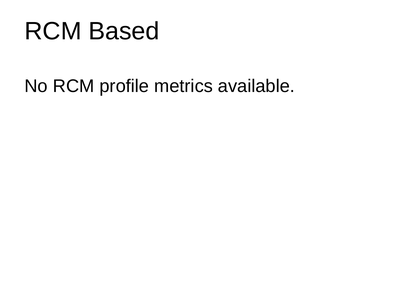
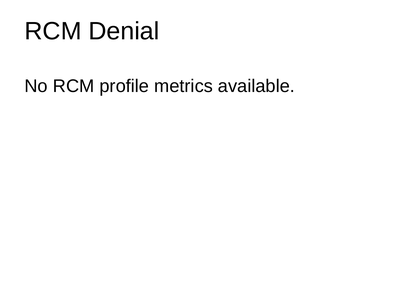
Based: Based -> Denial (124, 31)
